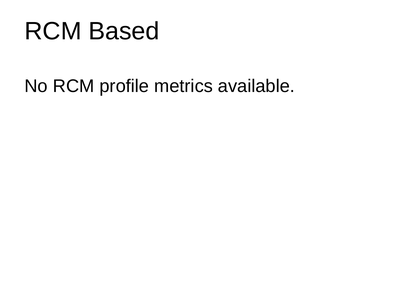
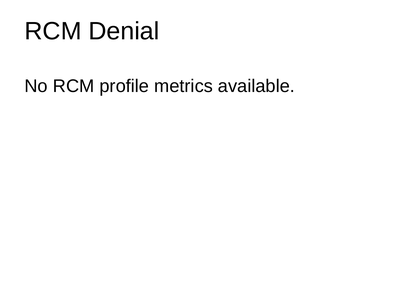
Based: Based -> Denial (124, 31)
